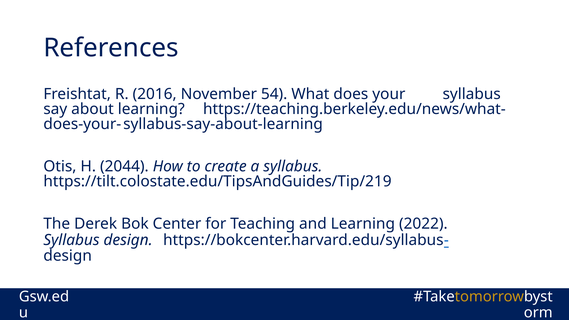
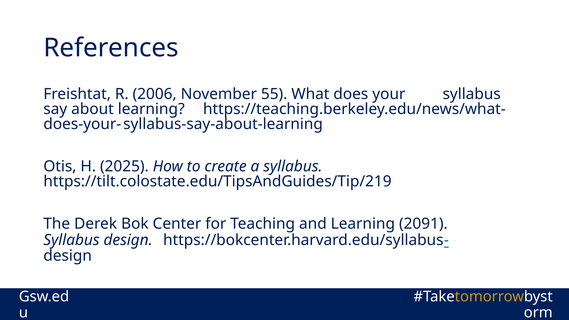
2016: 2016 -> 2006 (155, 94)
54: 54 -> 55 (274, 94)
2044: 2044 -> 2025 (124, 166)
2022: 2022 -> 2091 (423, 224)
